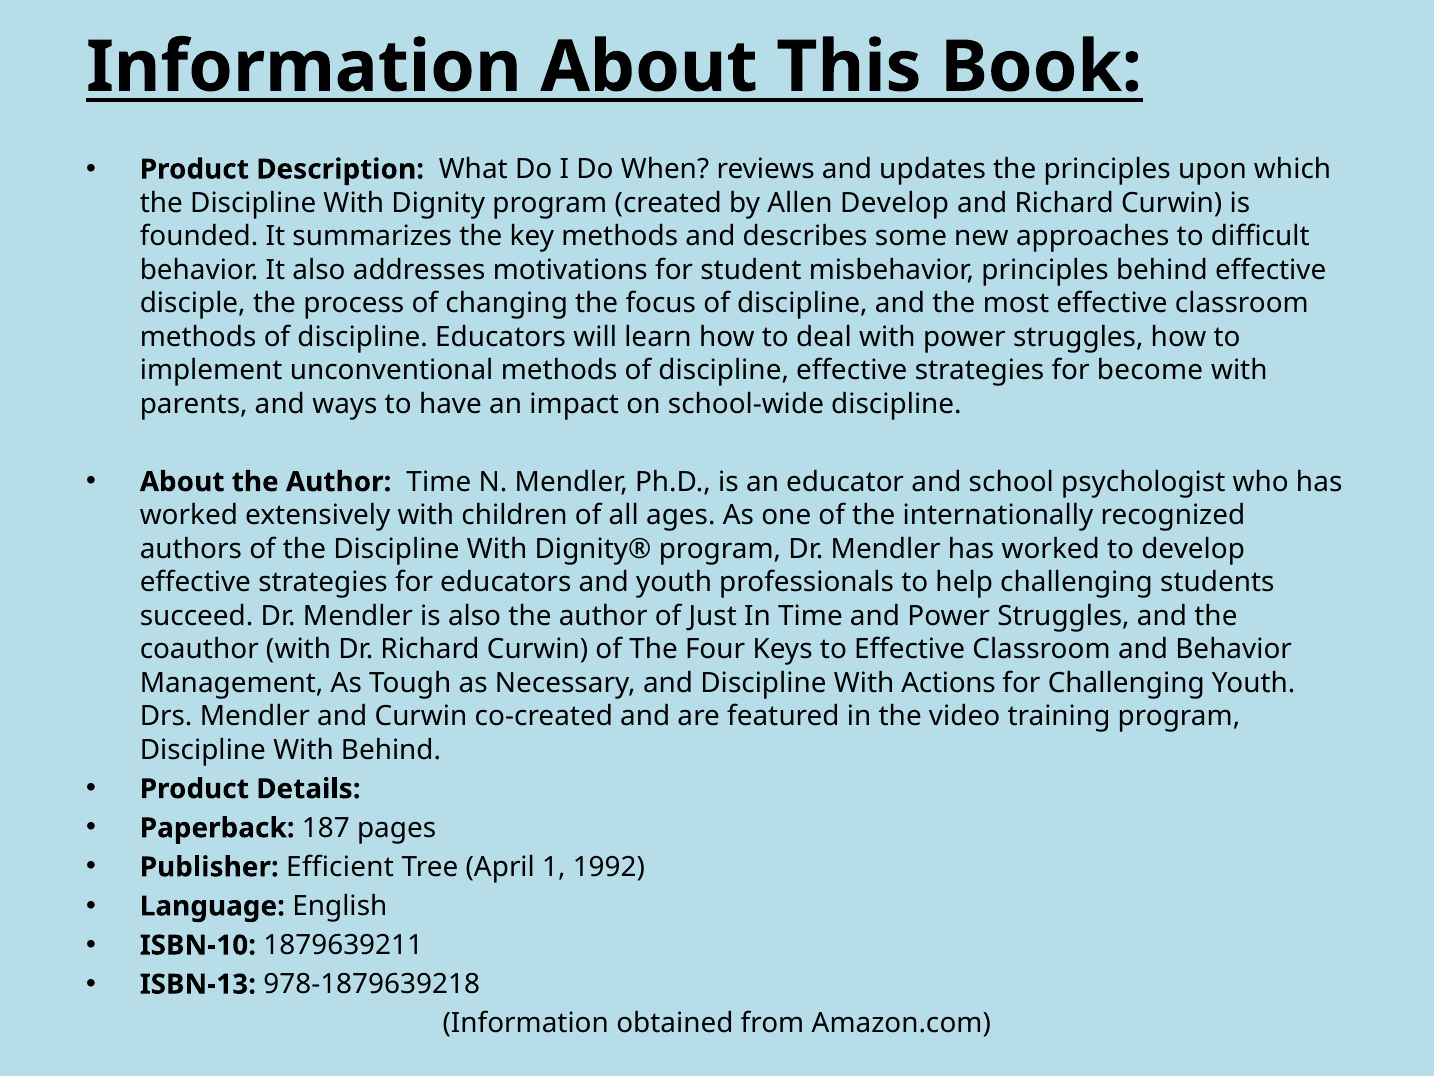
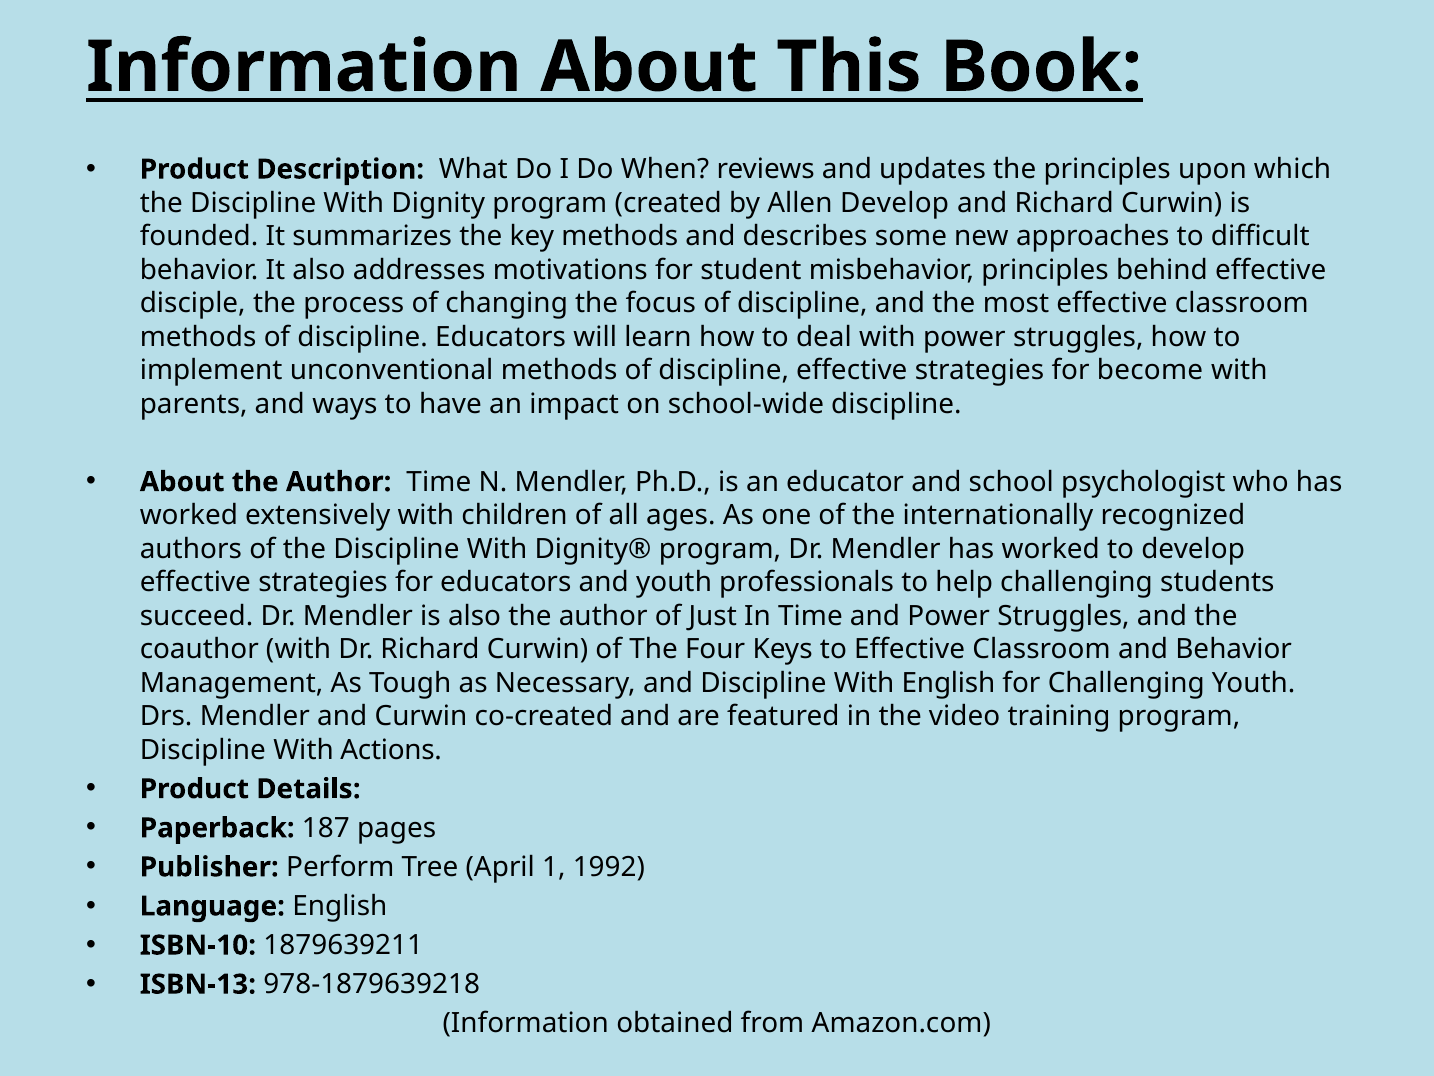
With Actions: Actions -> English (949, 683)
With Behind: Behind -> Actions (391, 750)
Efficient: Efficient -> Perform (340, 867)
